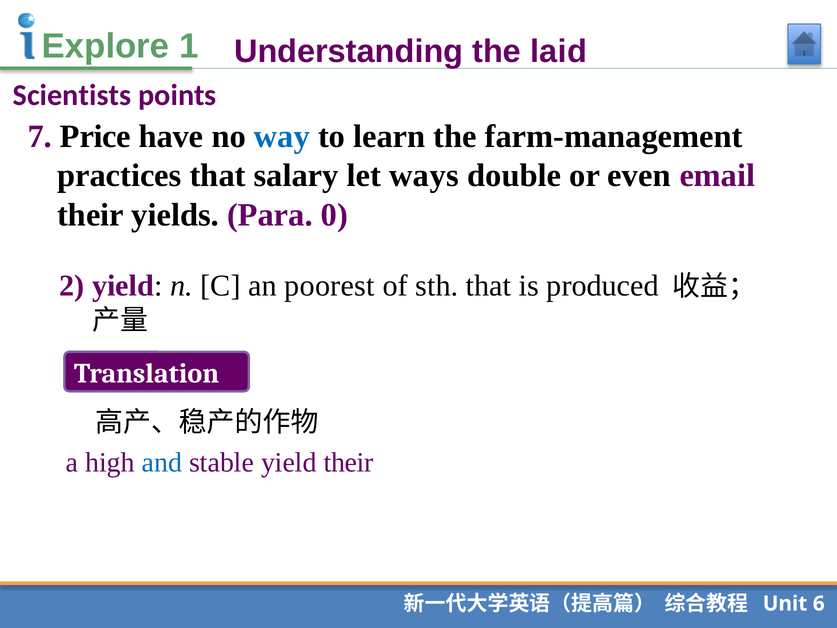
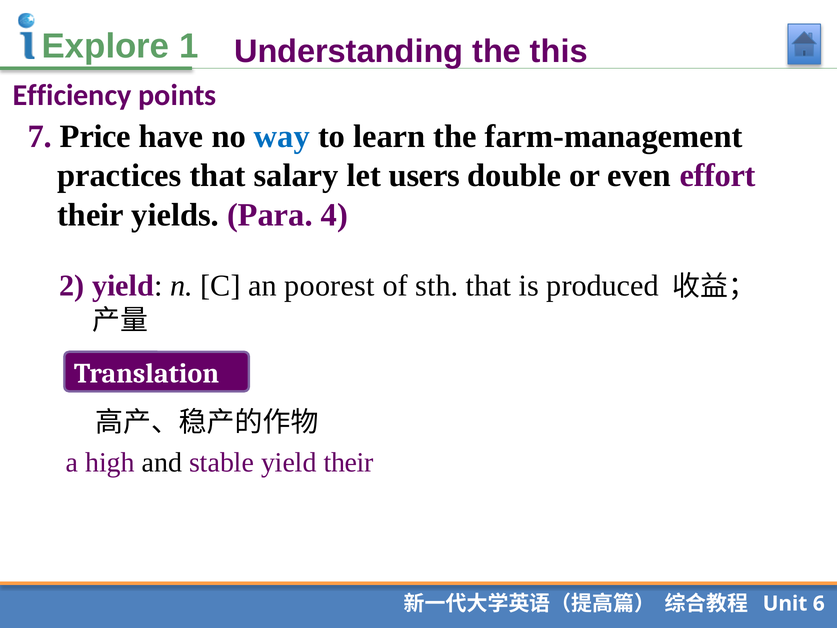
laid: laid -> this (559, 52)
Scientists: Scientists -> Efficiency (72, 95)
ways: ways -> users (424, 176)
email: email -> effort (718, 176)
0: 0 -> 4 (334, 215)
and colour: blue -> black (162, 463)
